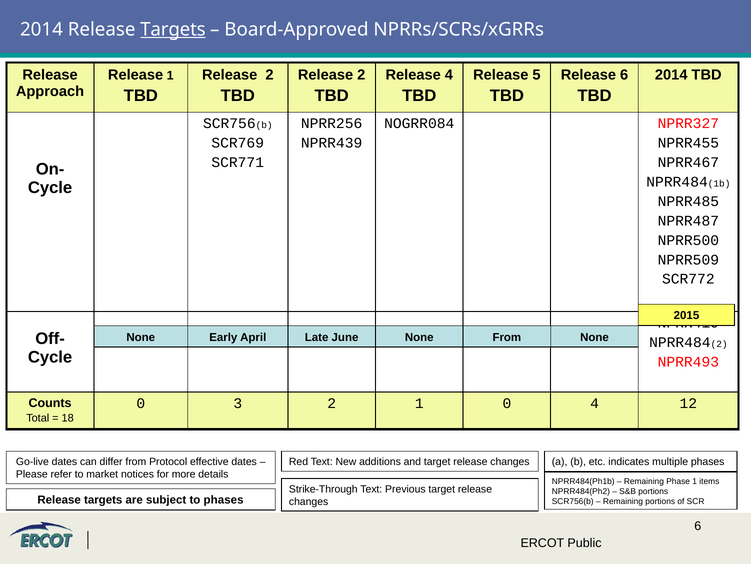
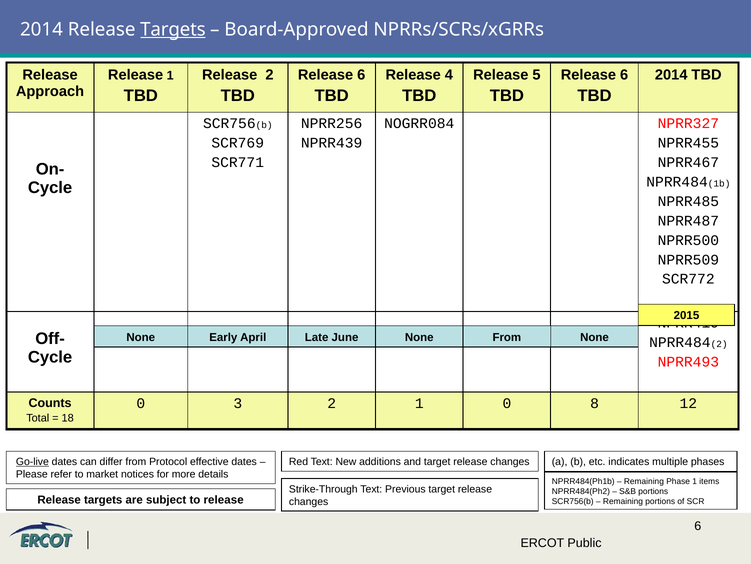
2: 2 -> 6 (361, 75)
0 4: 4 -> 8 (595, 403)
Go-live underline: none -> present (32, 461)
to phases: phases -> release (224, 500)
